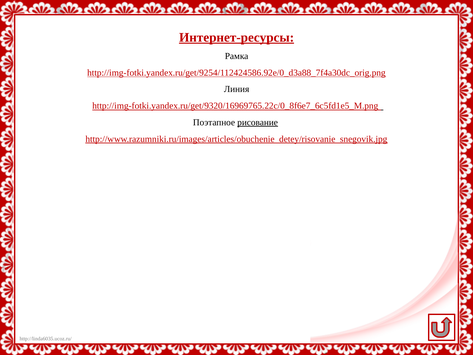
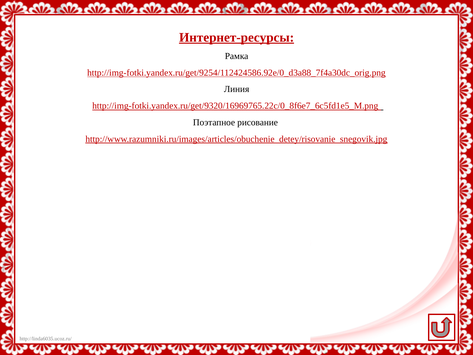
рисование underline: present -> none (258, 122)
